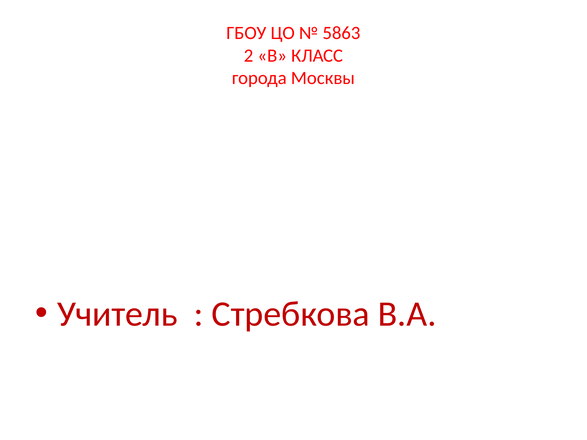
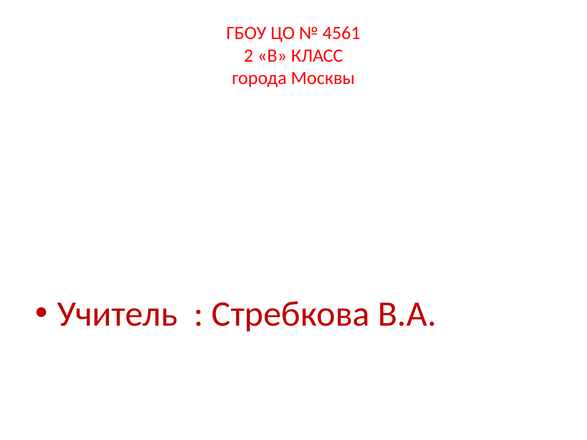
5863: 5863 -> 4561 (341, 33)
